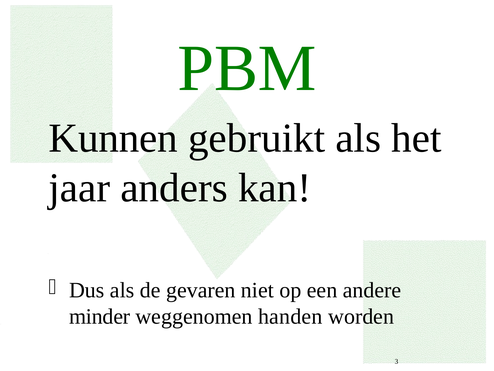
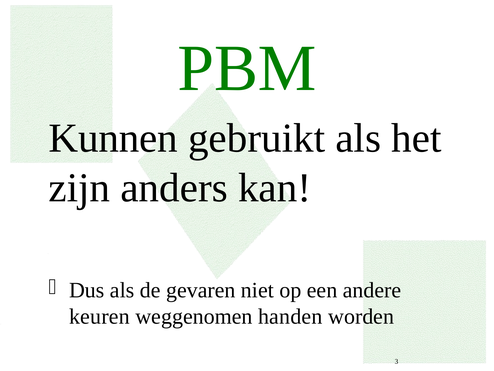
jaar: jaar -> zijn (79, 188)
minder: minder -> keuren (99, 316)
